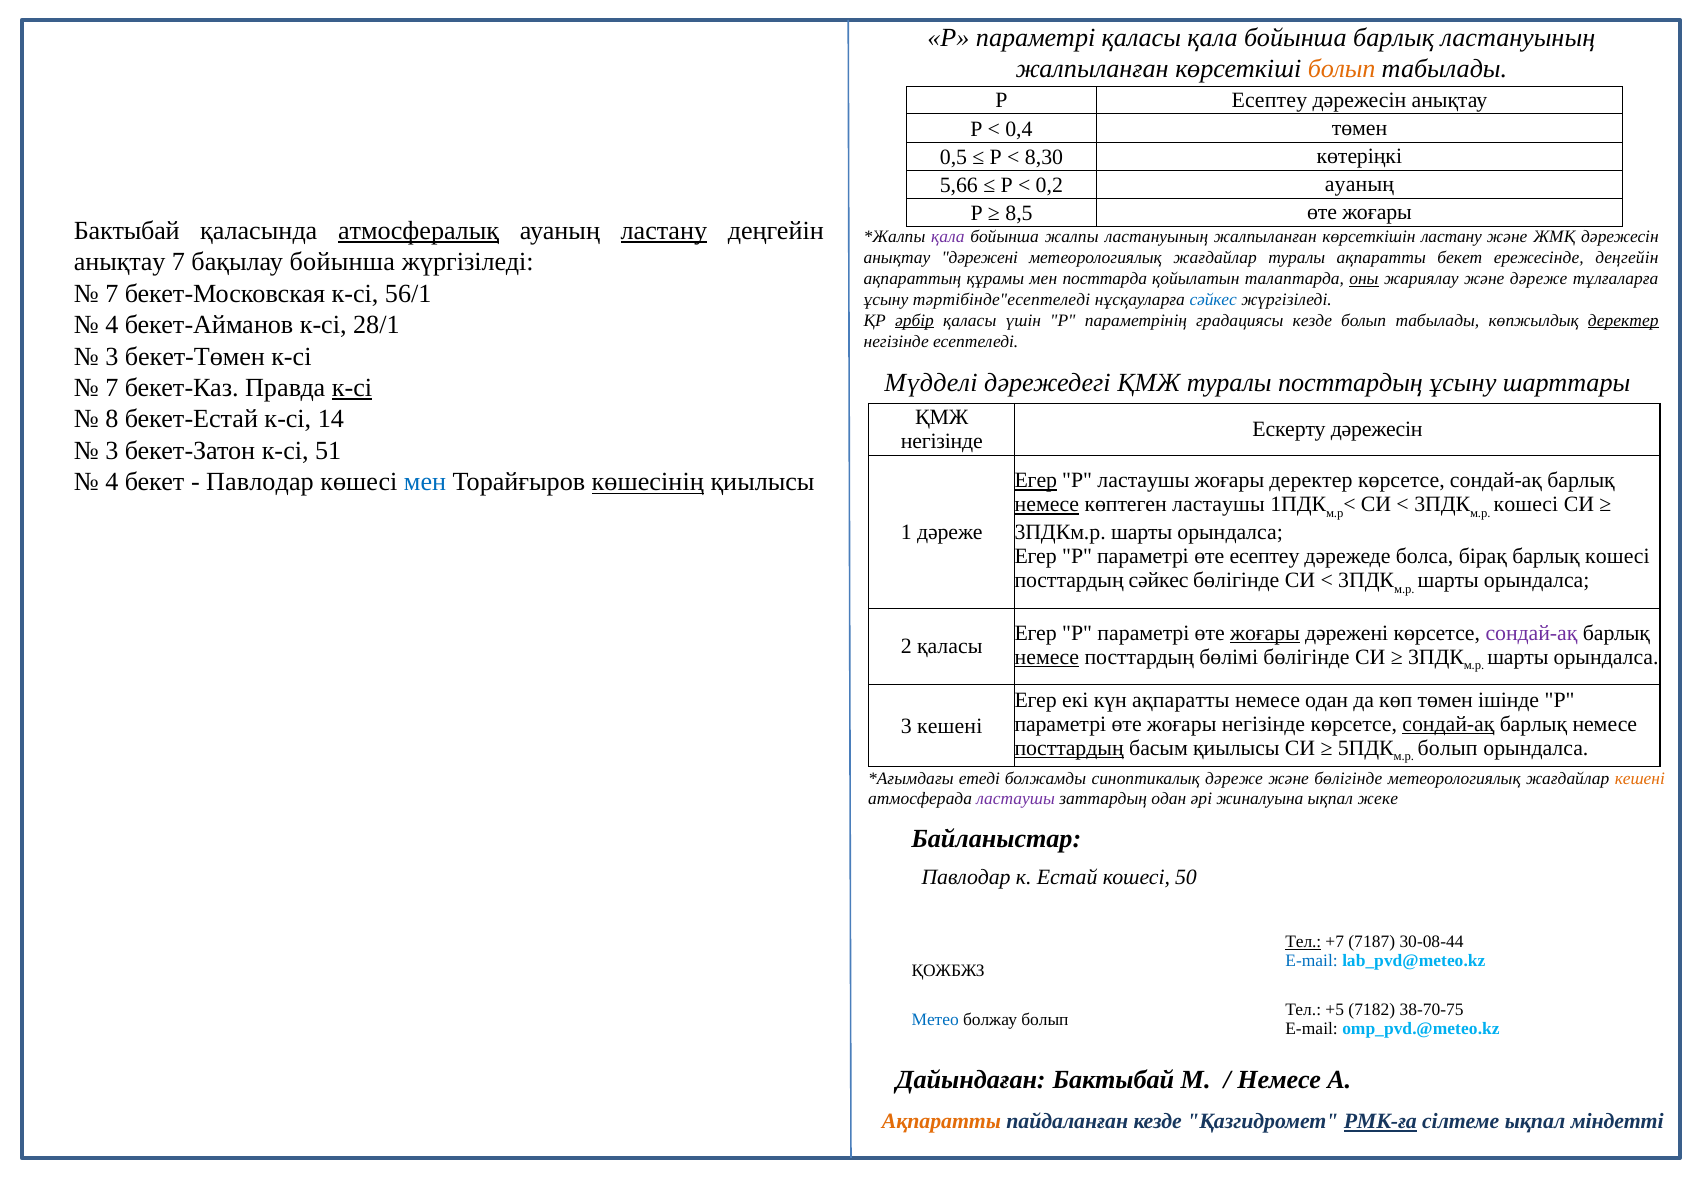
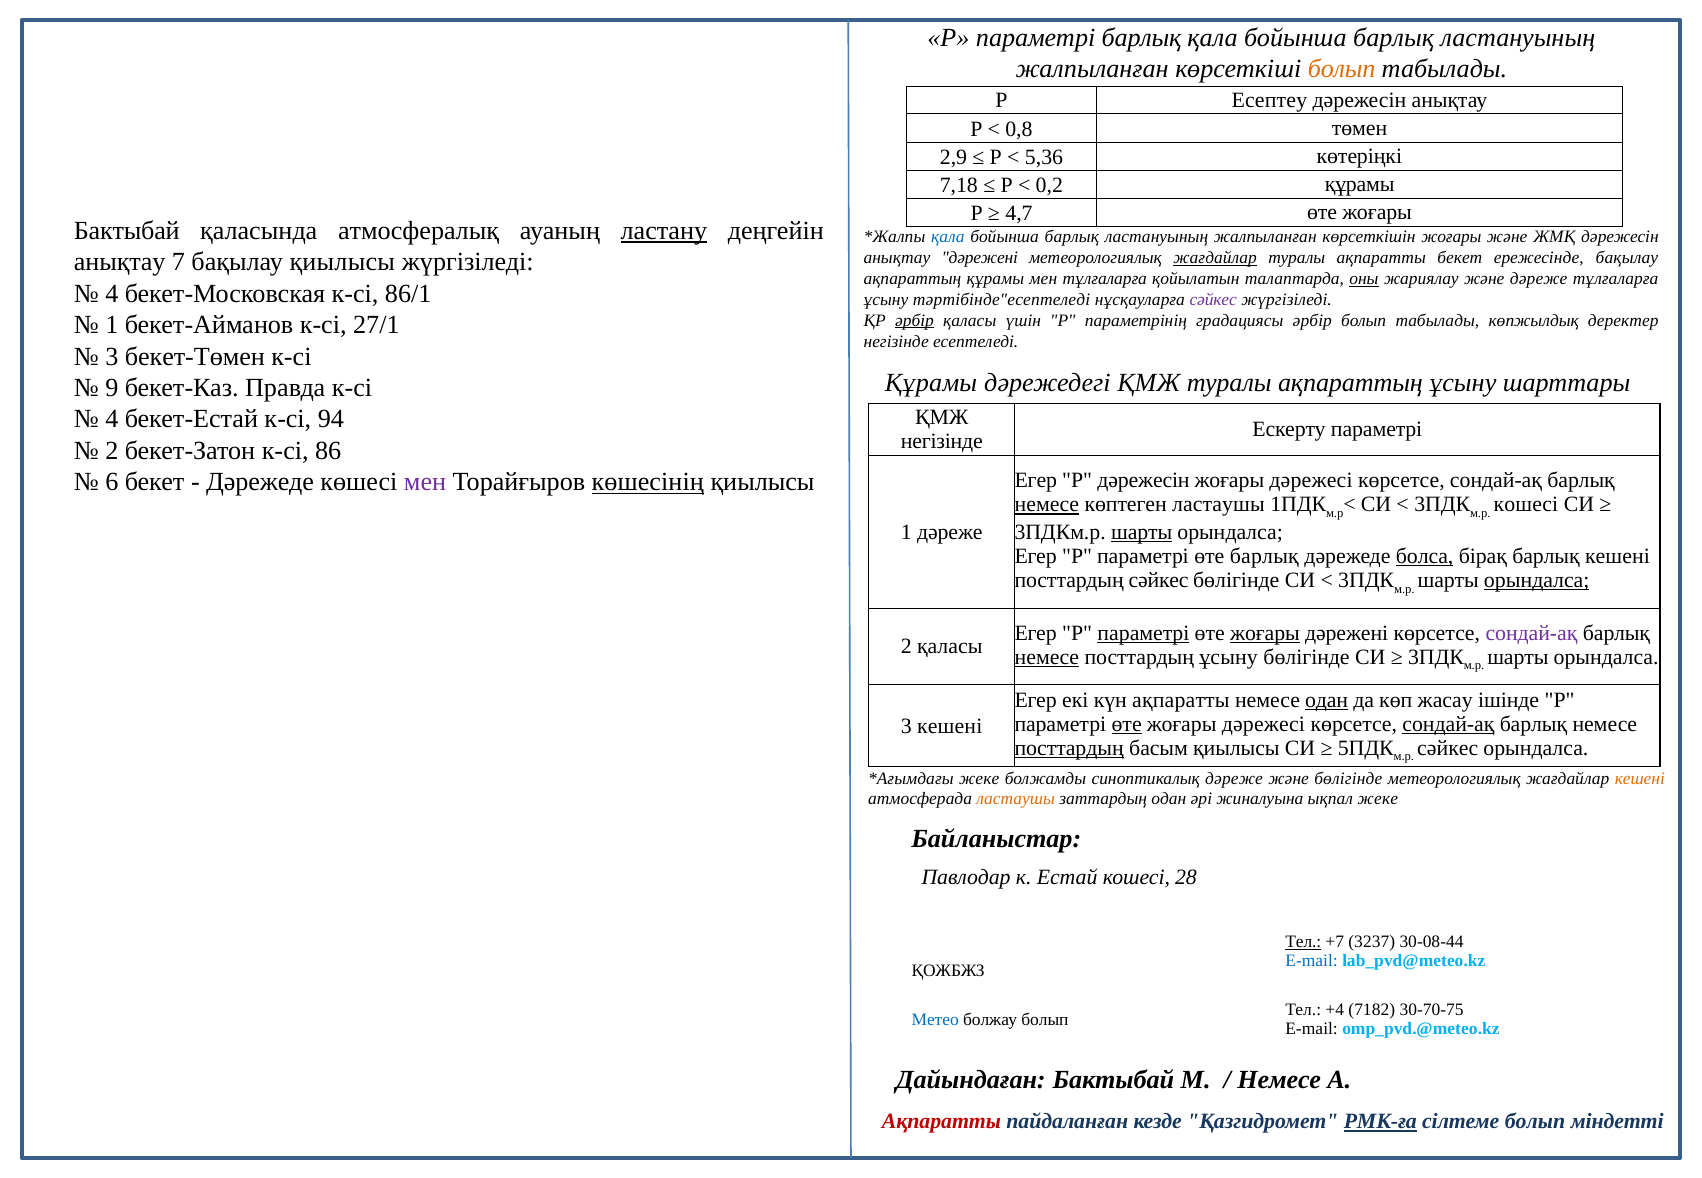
параметрі қаласы: қаласы -> барлық (1142, 38)
0,4: 0,4 -> 0,8 (1019, 129)
0,5: 0,5 -> 2,9 (954, 157)
8,30: 8,30 -> 5,36 (1044, 157)
5,66: 5,66 -> 7,18 (959, 185)
0,2 ауаның: ауаның -> құрамы (1360, 184)
8,5: 8,5 -> 4,7 (1019, 213)
атмосфералық underline: present -> none (419, 231)
қала colour: purple -> blue (948, 237)
жалпы: жалпы -> барлық (1072, 237)
көрсеткішін ластану: ластану -> жоғары (1451, 237)
жағдайлар underline: none -> present (1215, 258)
ережесінде деңгейін: деңгейін -> бақылау (1627, 258)
бақылау бойынша: бойынша -> қиылысы (342, 262)
мен посттарда: посттарда -> тұлғаларға (1105, 279)
7: 7 -> 4 (112, 294)
56/1: 56/1 -> 86/1 (408, 294)
сәйкес colour: blue -> purple (1213, 300)
градациясы кезде: кезде -> әрбір (1312, 320)
деректер underline: present -> none (1623, 320)
4: 4 -> 1 (112, 325)
28/1: 28/1 -> 27/1 (376, 325)
Мүдделі: Мүдделі -> Құрамы (931, 383)
туралы посттардың: посттардың -> ақпараттың (1350, 383)
7: 7 -> 9 (112, 388)
к-сі underline: present -> none (352, 388)
8: 8 -> 4 (112, 419)
14: 14 -> 94 (331, 419)
Ескерту дәрежесін: дәрежесін -> параметрі (1377, 430)
3: 3 -> 2 (112, 451)
51: 51 -> 86 (328, 451)
4: 4 -> 6 (112, 482)
Павлодар: Павлодар -> Дәрежеде (260, 482)
мен colour: blue -> purple (425, 482)
Егер underline: present -> none (1036, 481)
Р ластаушы: ластаушы -> дәрежесін (1144, 481)
деректер: деректер -> дәрежесі (1311, 481)
шарты underline: none -> present (1142, 532)
өте есептеу: есептеу -> барлық (1264, 556)
болса underline: none -> present (1425, 556)
барлық кошесi: кошесi -> кешені (1617, 556)
орындалса underline: none -> present (1537, 580)
параметрі underline: none -> present (1143, 633)
посттардың бөлімі: бөлімі -> ұсыну (1229, 657)
одан underline: none -> present (1327, 700)
көп төмен: төмен -> жасау (1445, 700)
өте underline: none -> present (1127, 724)
негізінде: негізінде -> дәрежесі (1263, 724)
болып: болып -> сәйкес (1448, 748)
етеді: етеді -> жеке (979, 778)
ластаушы colour: purple -> orange (1016, 799)
50: 50 -> 28 (1186, 878)
7187: 7187 -> 3237 (1372, 942)
+5: +5 -> +4 (1335, 1010)
38-70-75: 38-70-75 -> 30-70-75 (1432, 1010)
Ақпаратты colour: orange -> red (941, 1122)
сілтеме ықпал: ықпал -> болып (1535, 1122)
